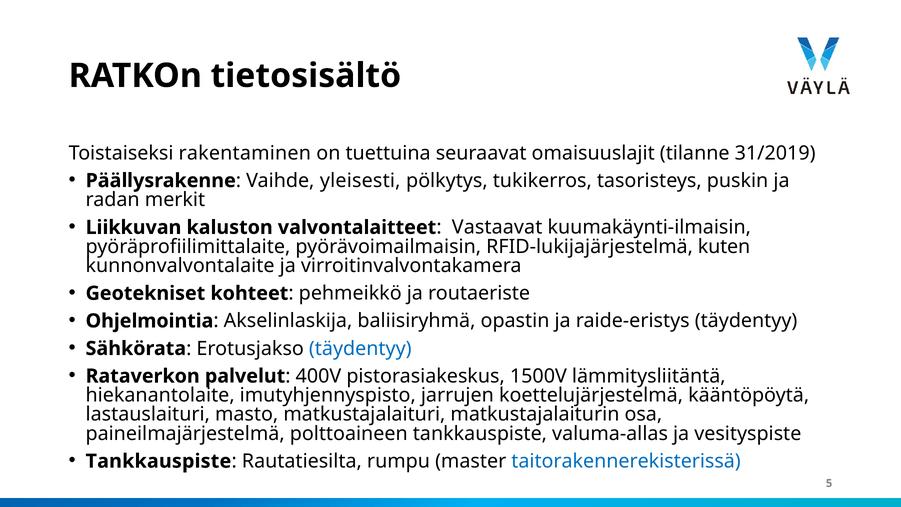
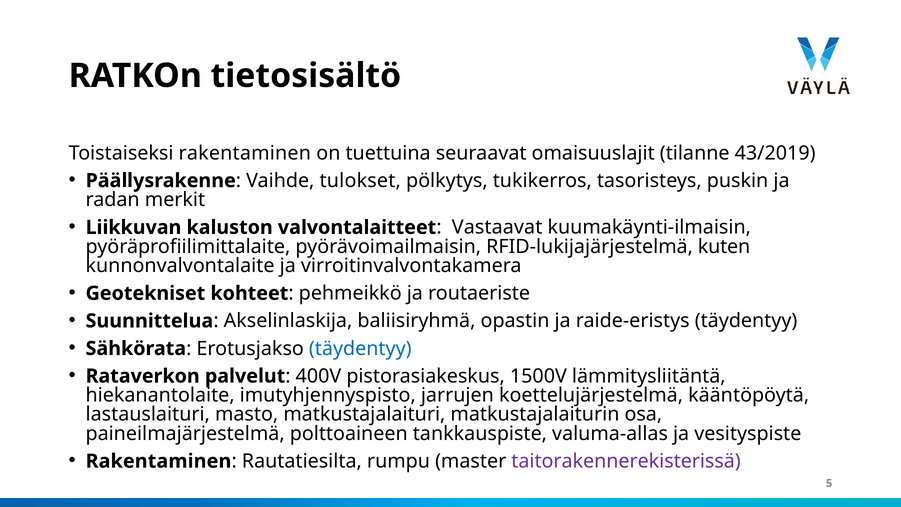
31/2019: 31/2019 -> 43/2019 (775, 153)
yleisesti: yleisesti -> tulokset (360, 181)
Ohjelmointia: Ohjelmointia -> Suunnittelua (149, 321)
Tankkauspiste: Tankkauspiste -> Rakentaminen (158, 461)
taitorakennerekisterissä colour: blue -> purple (626, 461)
